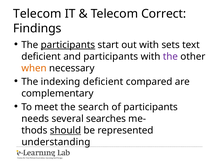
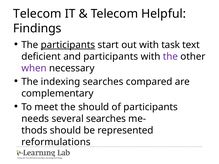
Correct: Correct -> Helpful (164, 14)
sets: sets -> task (171, 45)
when colour: orange -> purple (34, 68)
indexing deficient: deficient -> searches (103, 82)
the search: search -> should (94, 107)
should underline: present -> none (65, 131)
understanding: understanding -> reformulations (56, 142)
